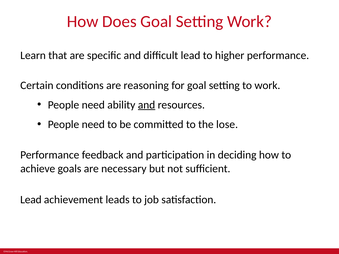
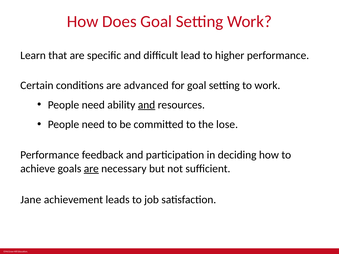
reasoning: reasoning -> advanced (146, 85)
are underline: none -> present (91, 169)
Lead: Lead -> Jane (31, 200)
